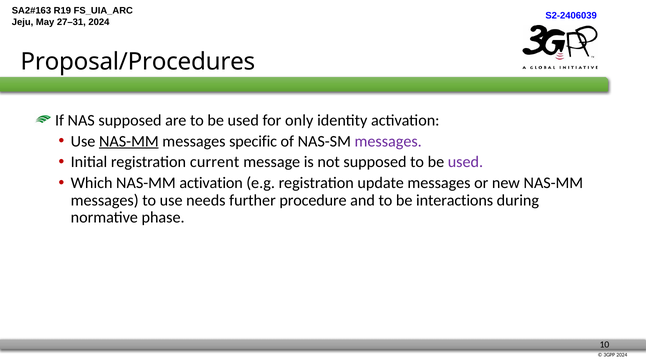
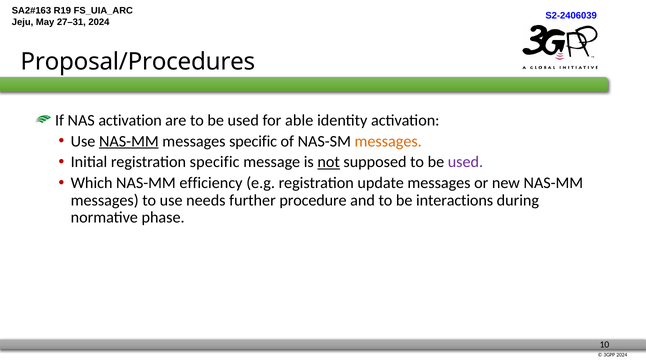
NAS supposed: supposed -> activation (130, 121)
only: only -> able (299, 121)
messages colour: purple -> orange (388, 141)
registration current: current -> specific (215, 162)
not underline: none -> present (329, 162)
NAS-MM activation: activation -> efficiency (211, 183)
